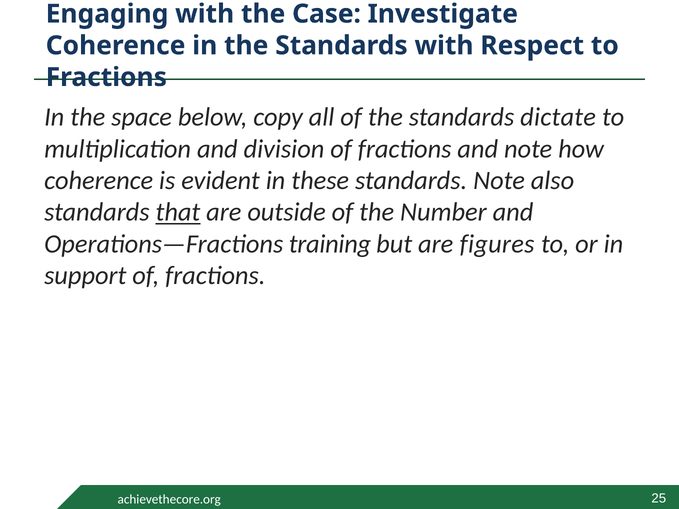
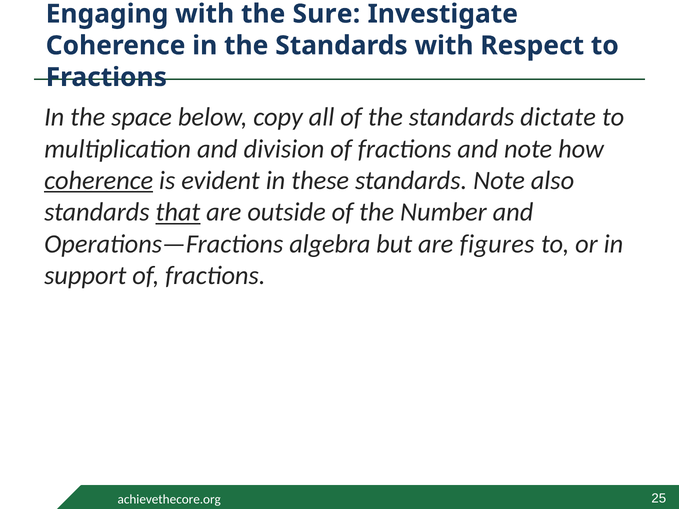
Case: Case -> Sure (326, 14)
coherence underline: none -> present (99, 181)
training: training -> algebra (330, 244)
